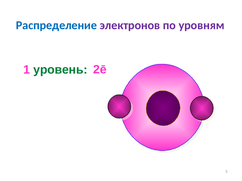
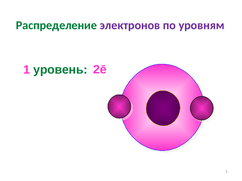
Распределение colour: blue -> green (56, 25)
